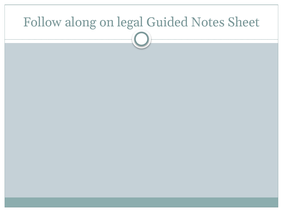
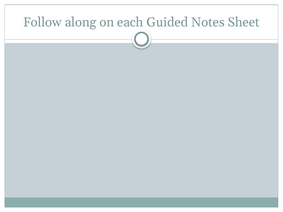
legal: legal -> each (130, 22)
